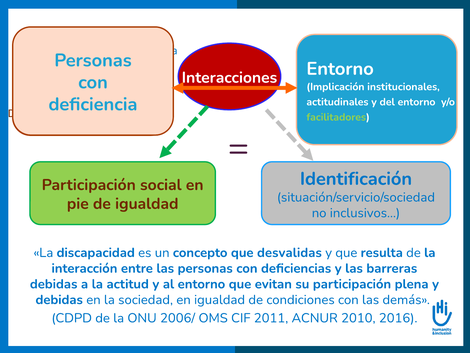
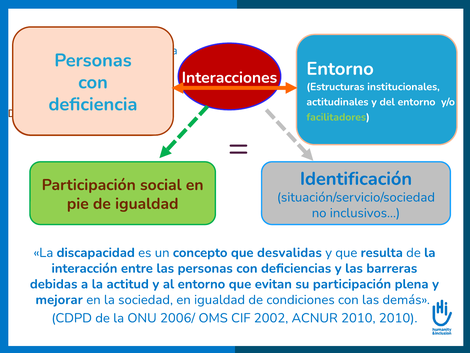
Implicación: Implicación -> Estructuras (335, 87)
debidas: debidas -> mejorar (59, 299)
2011: 2011 -> 2002 (271, 318)
2010 2016: 2016 -> 2010 (398, 318)
